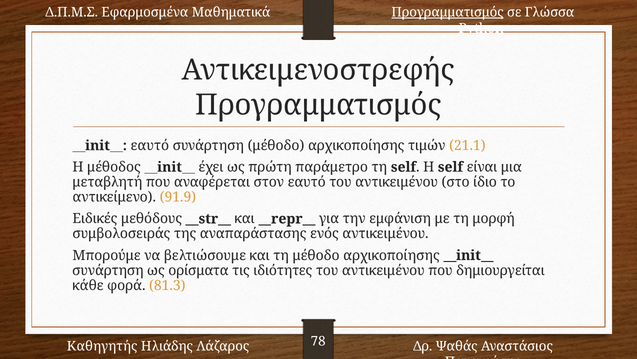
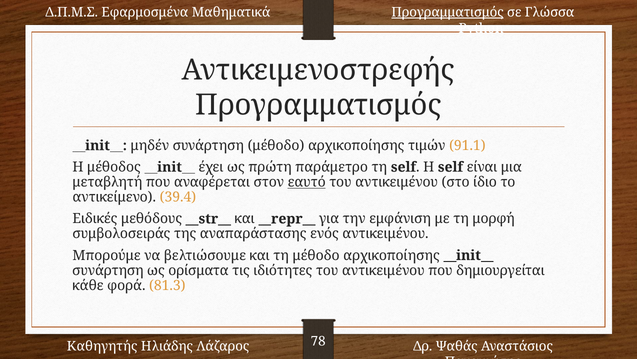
__init__ εαυτό: εαυτό -> μηδέν (150, 145)
21.1: 21.1 -> 91.1 (467, 145)
εαυτό underline: none -> present (307, 182)
91.9: 91.9 -> 39.4 (178, 197)
